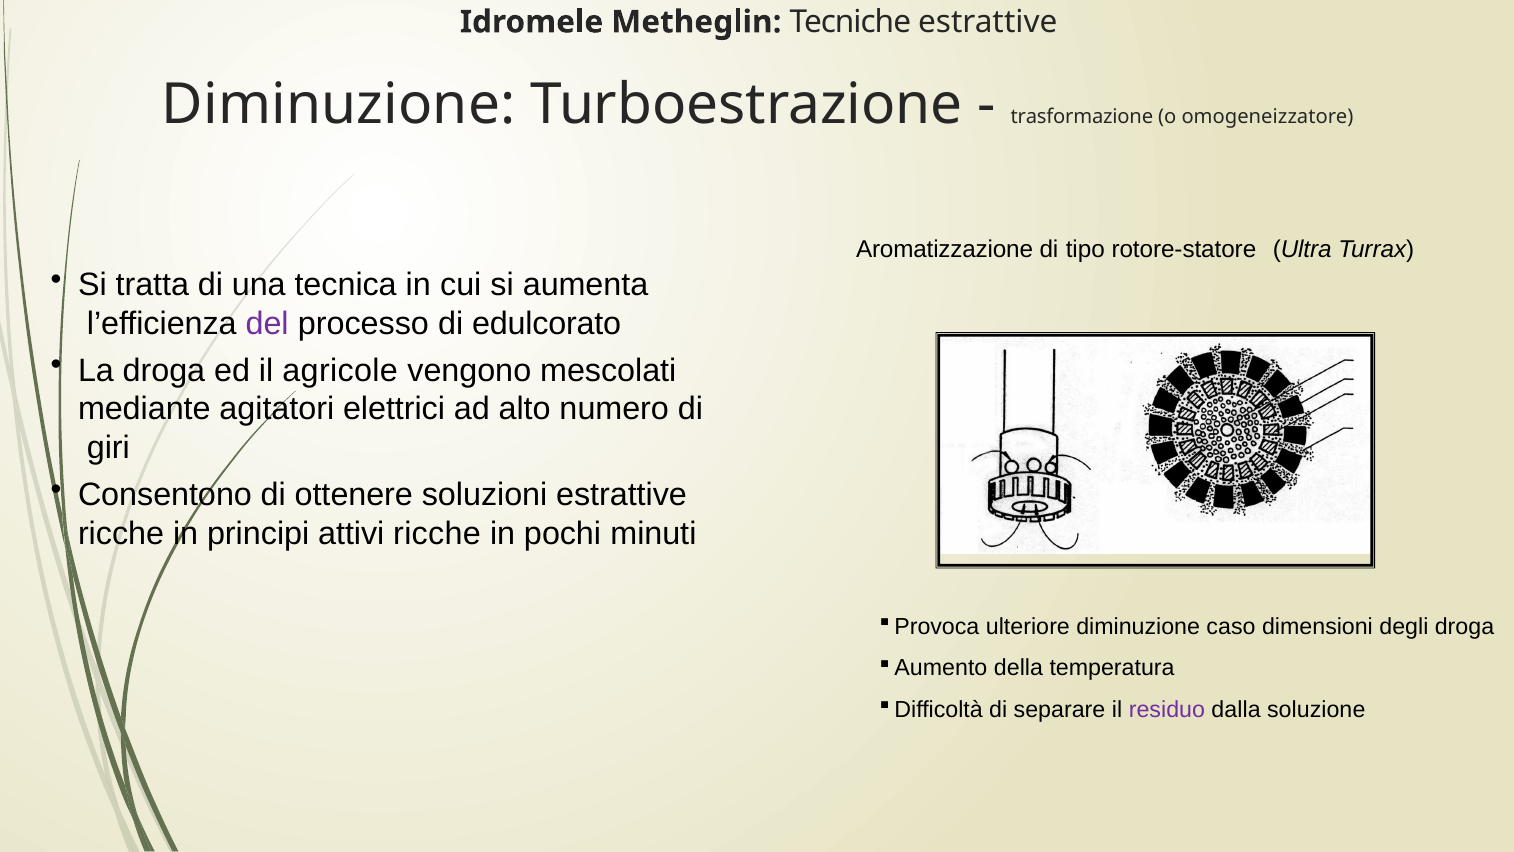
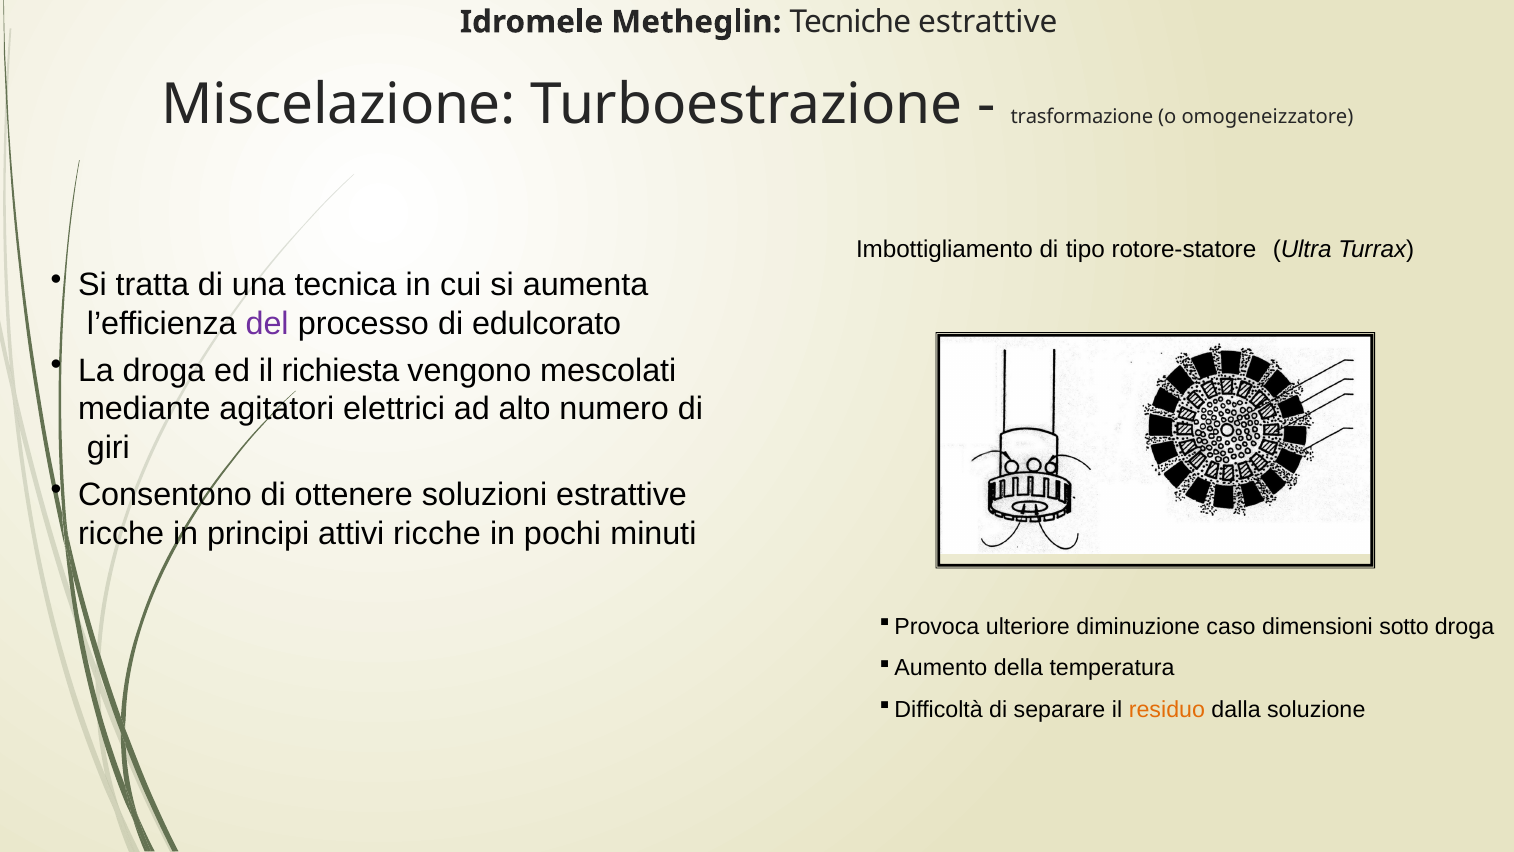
Diminuzione: Diminuzione -> Miscelazione (339, 105)
Aromatizzazione: Aromatizzazione -> Imbottigliamento (945, 250)
agricole: agricole -> richiesta (340, 370)
degli: degli -> sotto (1404, 626)
residuo colour: purple -> orange (1167, 710)
